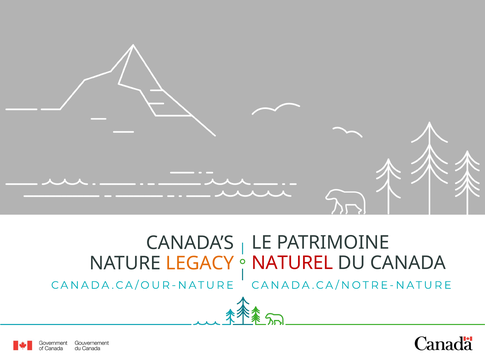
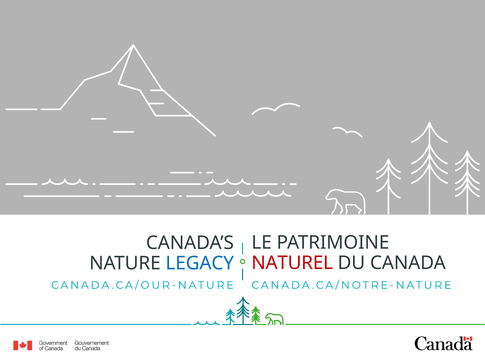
LEGACY colour: orange -> blue (200, 263)
